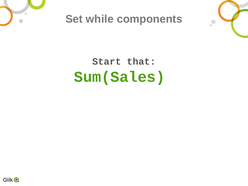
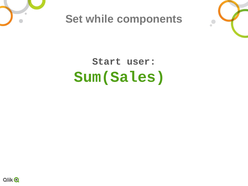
that: that -> user (141, 62)
